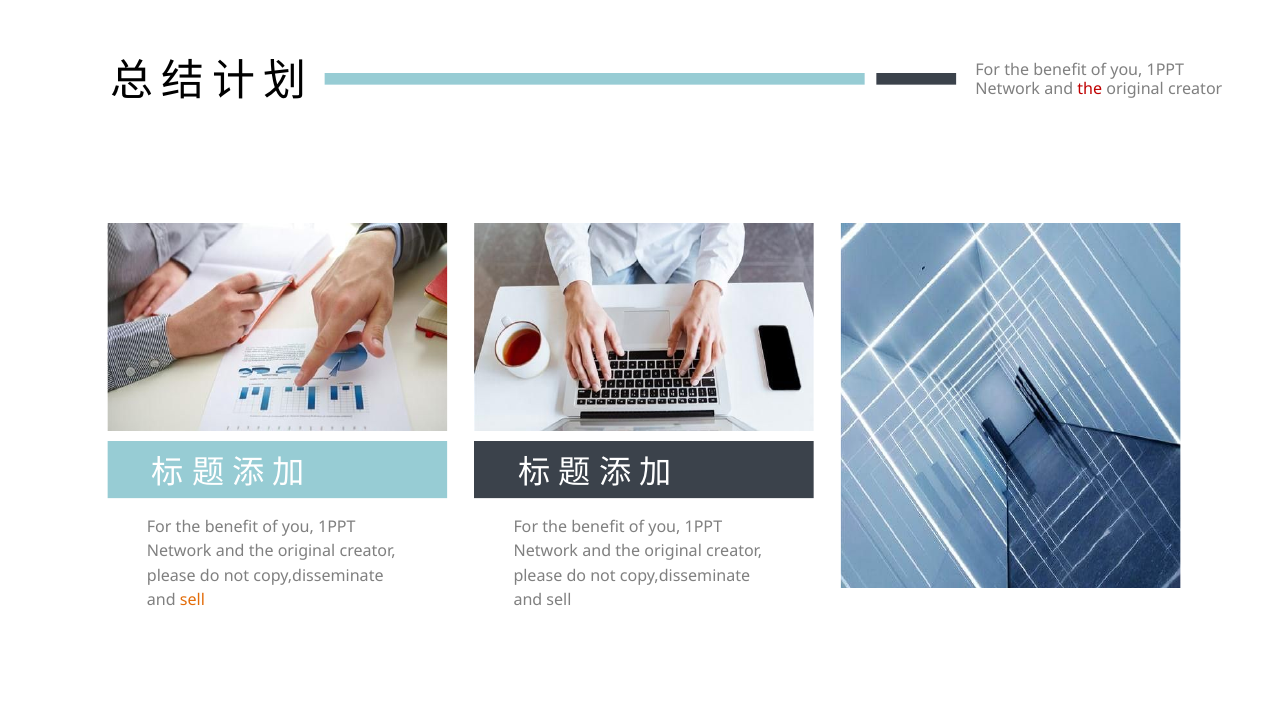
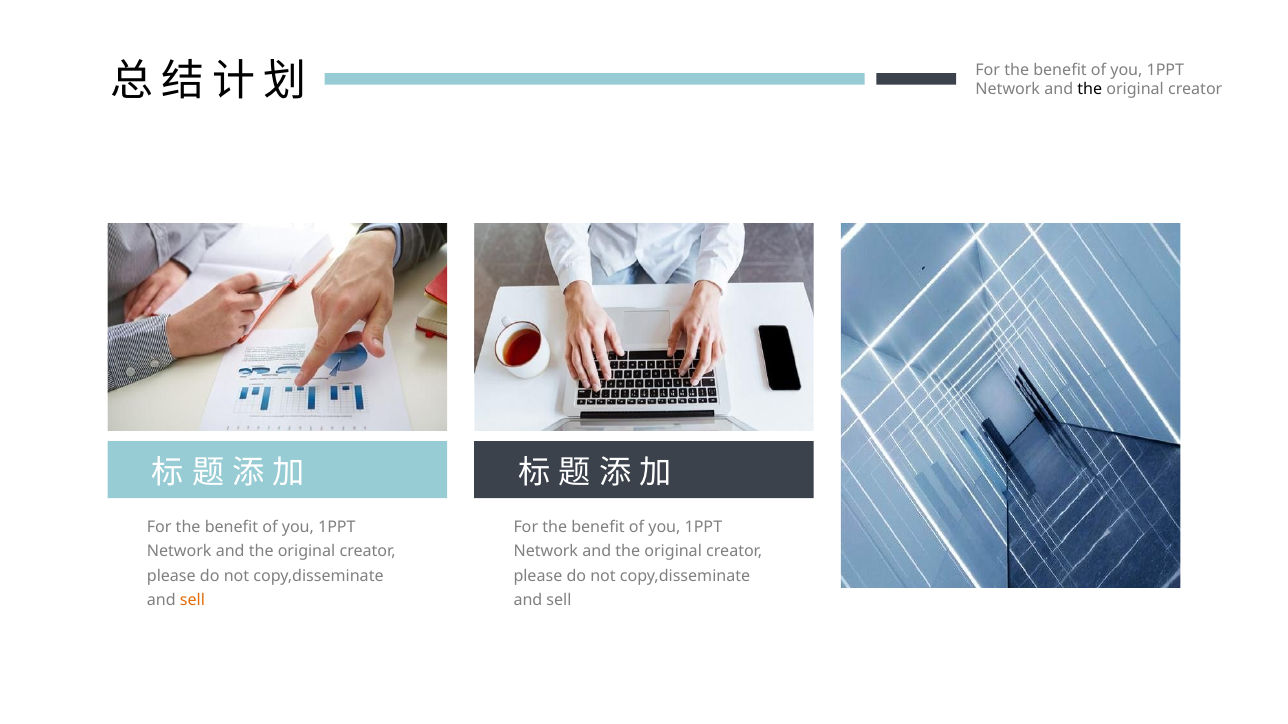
the colour: red -> black (1090, 89)
